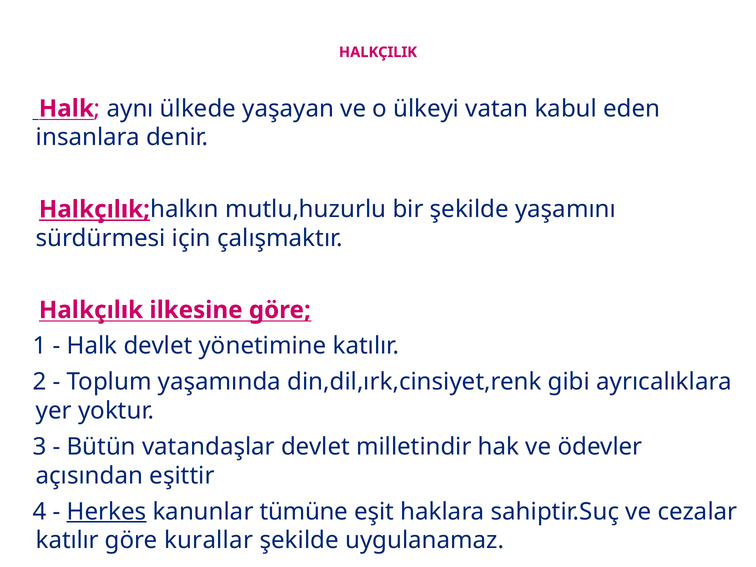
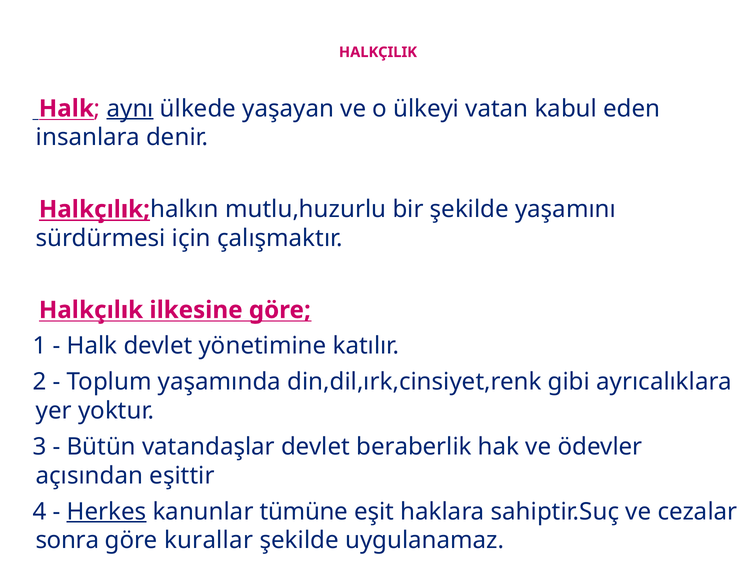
aynı underline: none -> present (130, 109)
milletindir: milletindir -> beraberlik (414, 447)
katılır: katılır -> sonra (67, 541)
